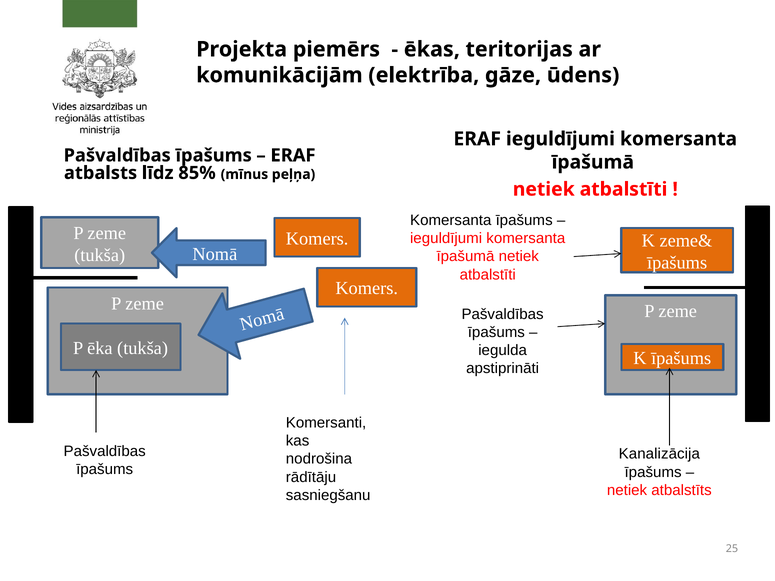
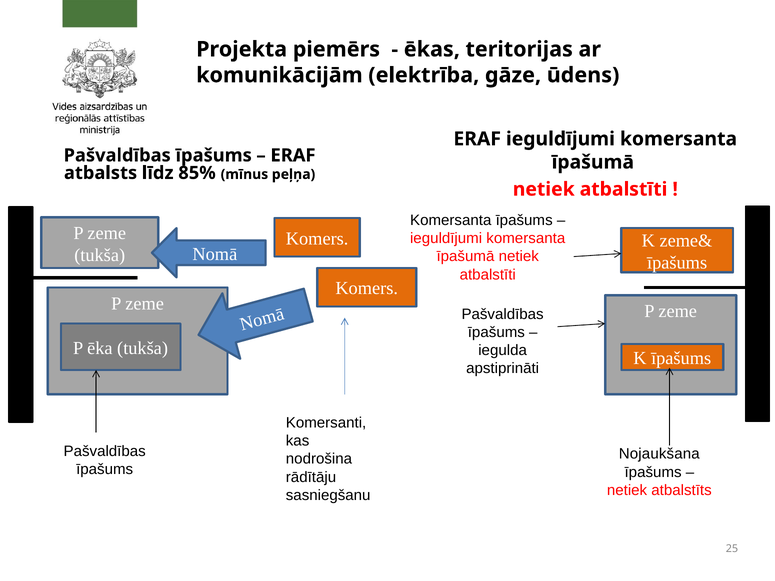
Kanalizācija: Kanalizācija -> Nojaukšana (659, 454)
